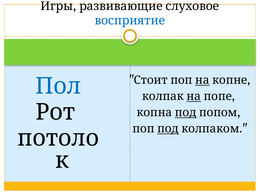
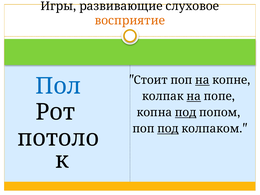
восприятие colour: blue -> orange (130, 20)
